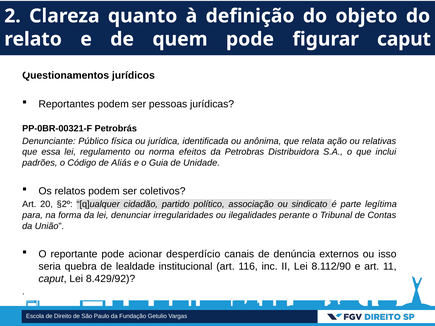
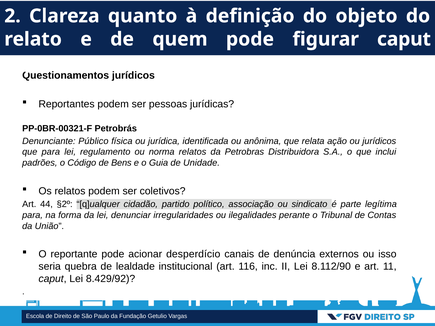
ou relativas: relativas -> jurídicos (379, 141)
que essa: essa -> para (51, 152)
norma efeitos: efeitos -> relatos (193, 152)
Aliás: Aliás -> Bens (121, 163)
20: 20 -> 44 (47, 204)
